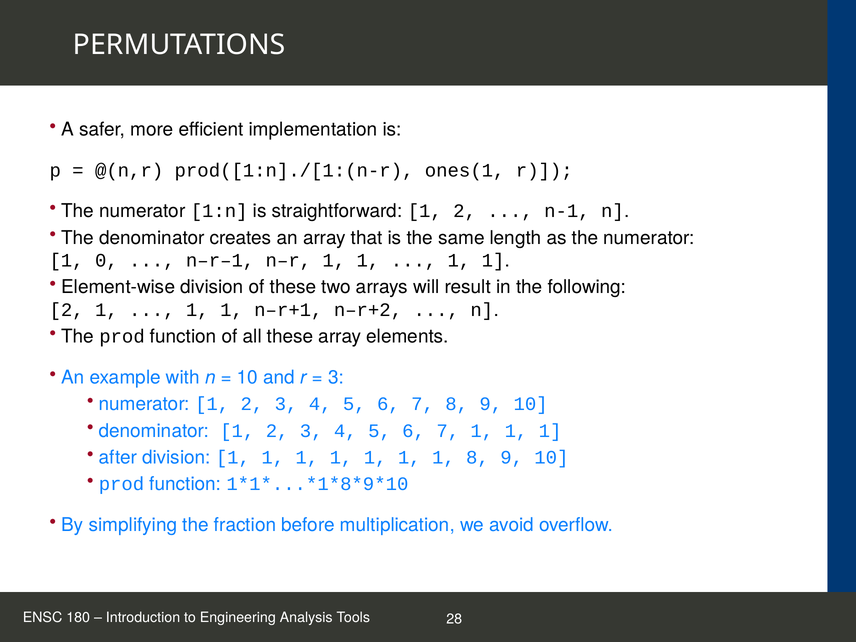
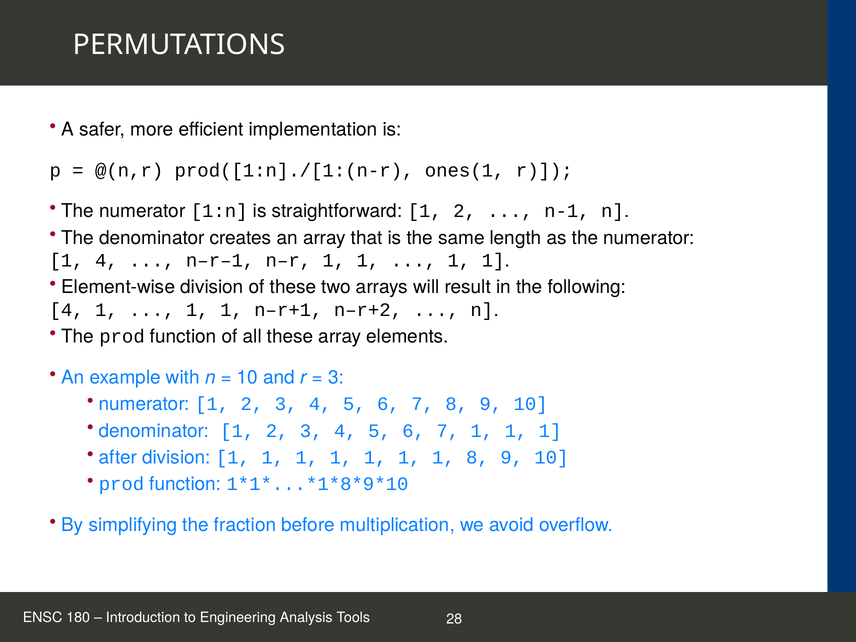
1 0: 0 -> 4 (106, 261)
2: 2 -> 4 (67, 310)
